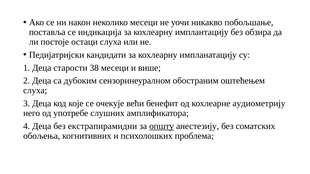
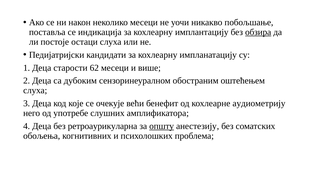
обзира underline: none -> present (258, 32)
38: 38 -> 62 (94, 68)
екстрапирамидни: екстрапирамидни -> ретроаурикуларна (103, 126)
